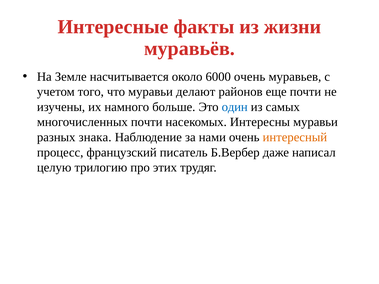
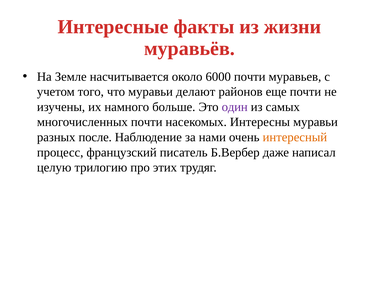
6000 очень: очень -> почти (250, 77)
один colour: blue -> purple (235, 107)
знака: знака -> после (95, 137)
